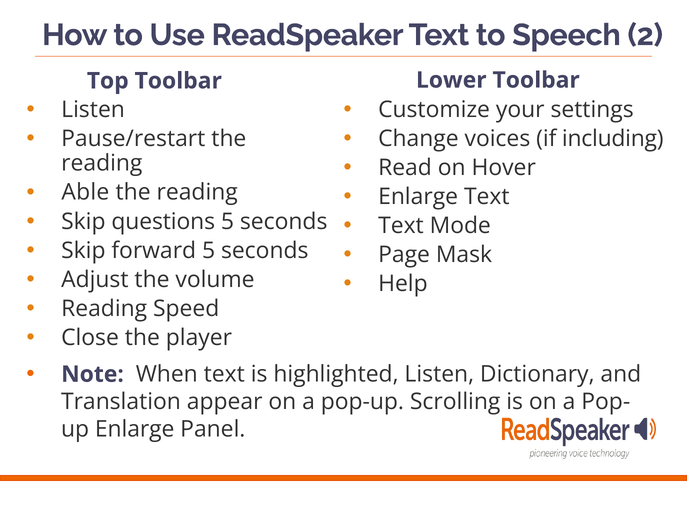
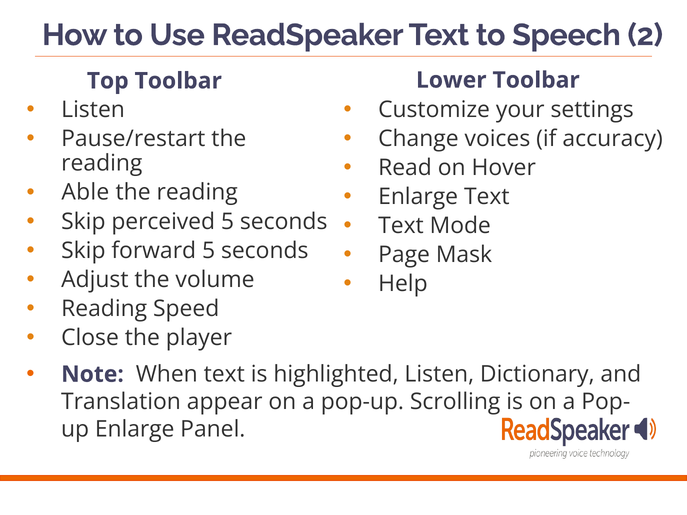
including: including -> accuracy (613, 139)
questions: questions -> perceived (163, 222)
